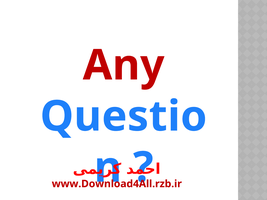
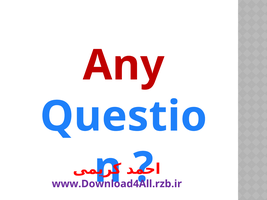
www.Download4All.rzb.ir colour: red -> purple (117, 184)
